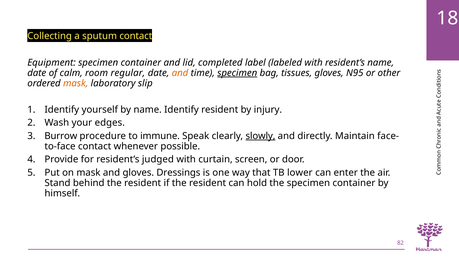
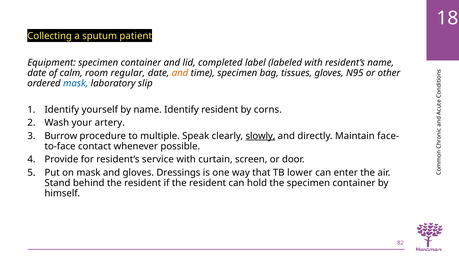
sputum contact: contact -> patient (136, 36)
specimen underline: present -> none (237, 73)
mask colour: orange -> blue (76, 83)
injury: injury -> corns (268, 110)
edges: edges -> artery (110, 123)
immune: immune -> multiple (160, 136)
judged: judged -> service (158, 160)
